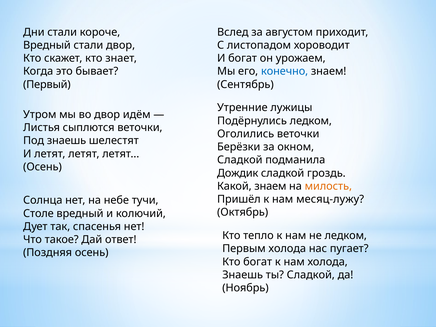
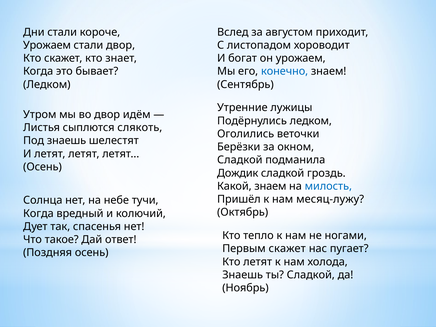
Вредный: Вредный -> Урожаем (47, 45)
Первый: Первый -> Ледком (47, 84)
сыплются веточки: веточки -> слякоть (140, 128)
милость colour: orange -> blue (328, 186)
Столе: Столе -> Когда (38, 213)
не ледком: ледком -> ногами (346, 236)
Первым холода: холода -> скажет (287, 249)
Кто богат: богат -> летят (258, 262)
